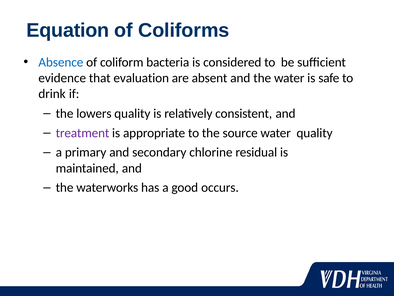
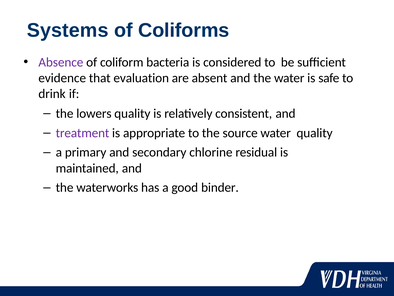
Equation: Equation -> Systems (68, 30)
Absence colour: blue -> purple (61, 62)
occurs: occurs -> binder (220, 187)
